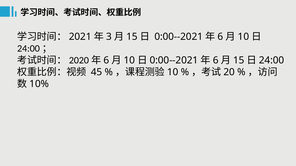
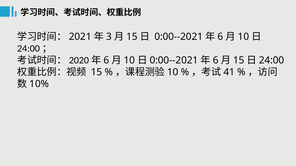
45: 45 -> 15 (96, 72)
20: 20 -> 41 (229, 72)
